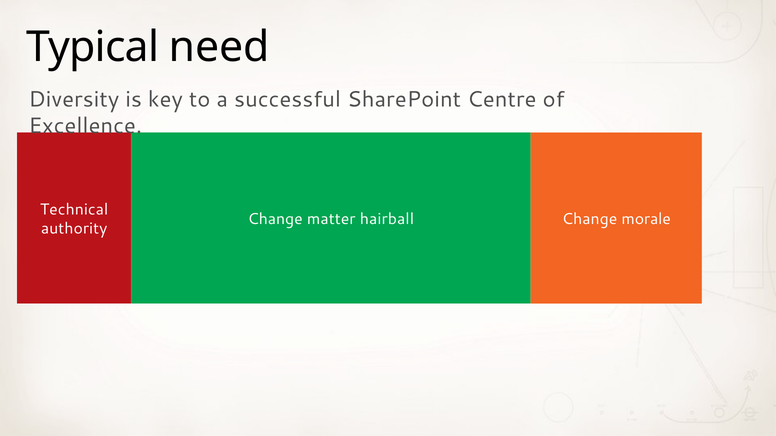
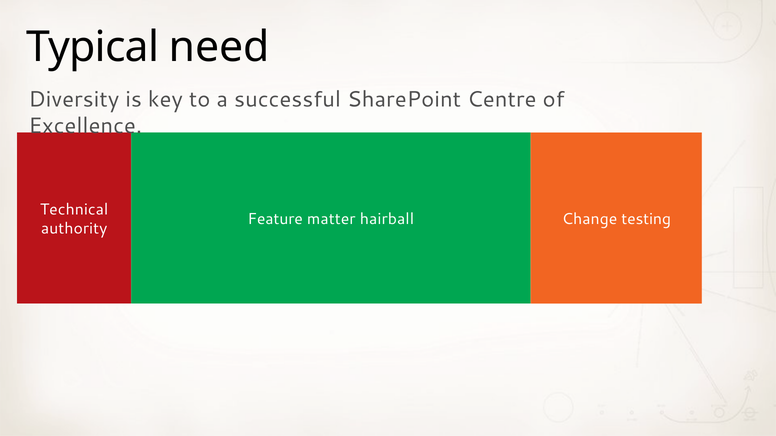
Change: Change -> Feature (275, 219)
morale: morale -> testing (646, 219)
